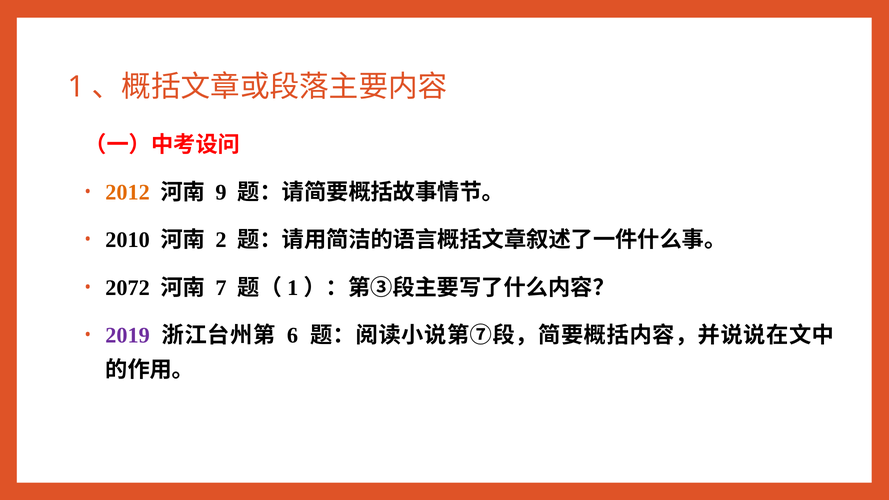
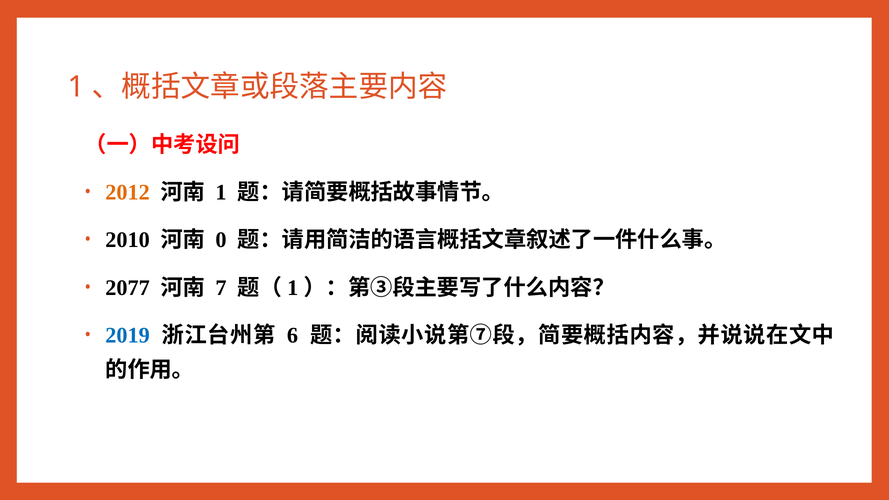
9: 9 -> 1 (221, 193)
2: 2 -> 0 (221, 240)
2072: 2072 -> 2077 (128, 288)
2019 colour: purple -> blue (128, 335)
